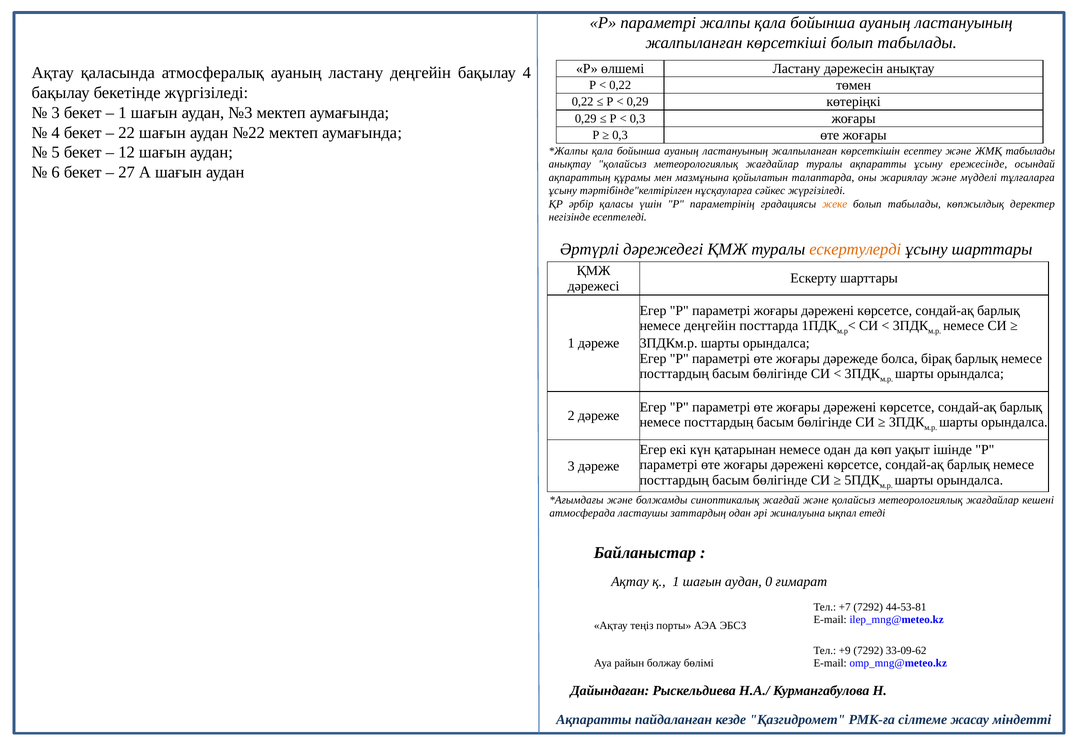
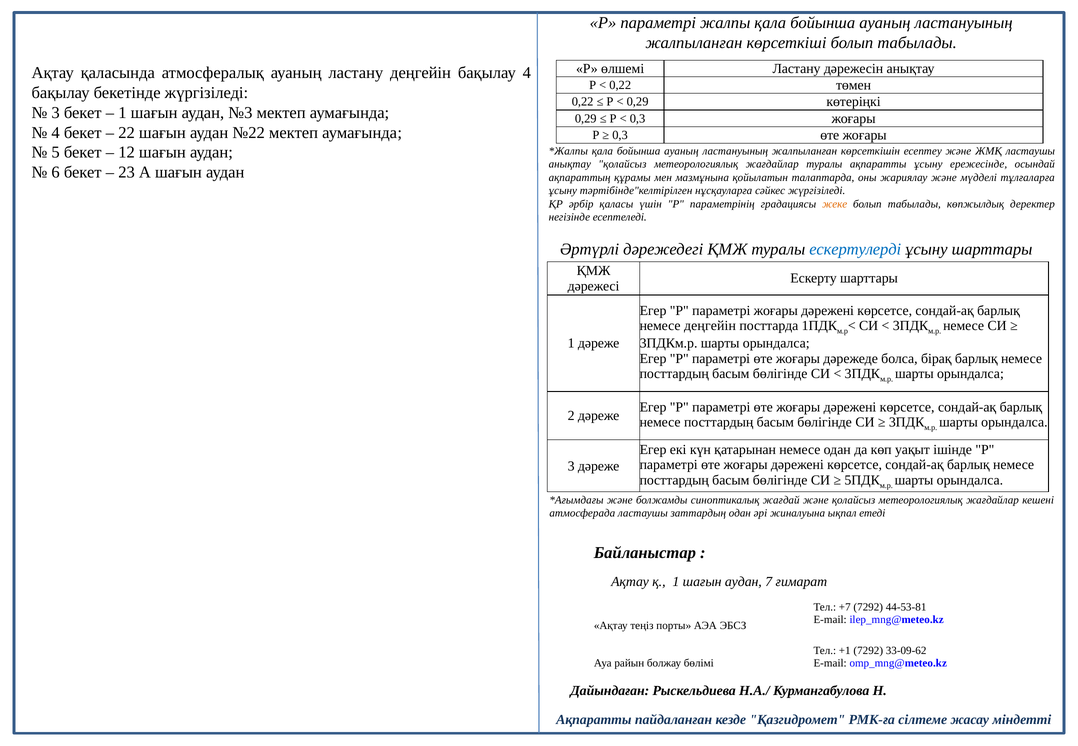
ЖМҚ табылады: табылады -> ластаушы (1030, 151)
27: 27 -> 23 (127, 172)
ескертулерді colour: orange -> blue (855, 249)
0: 0 -> 7 (769, 582)
+9: +9 -> +1 (845, 651)
